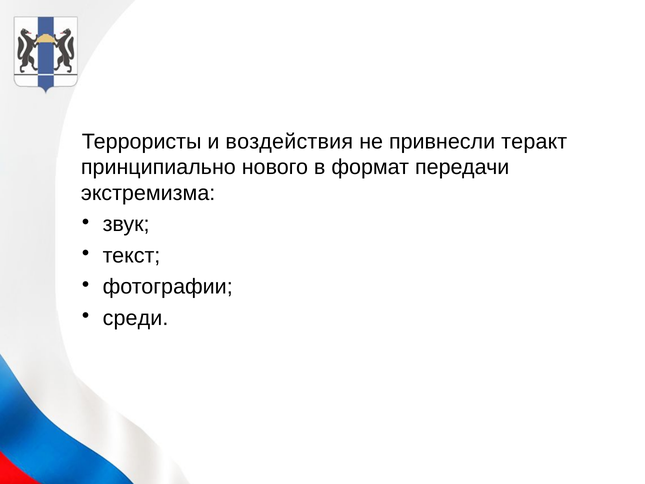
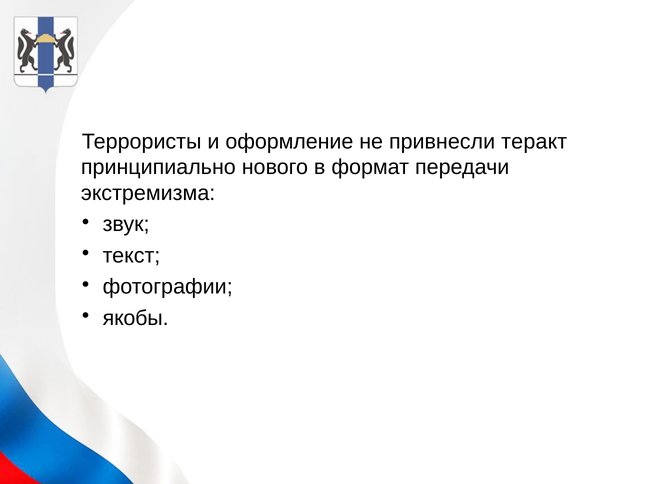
воздействия: воздействия -> оформление (289, 141)
среди: среди -> якобы (136, 318)
